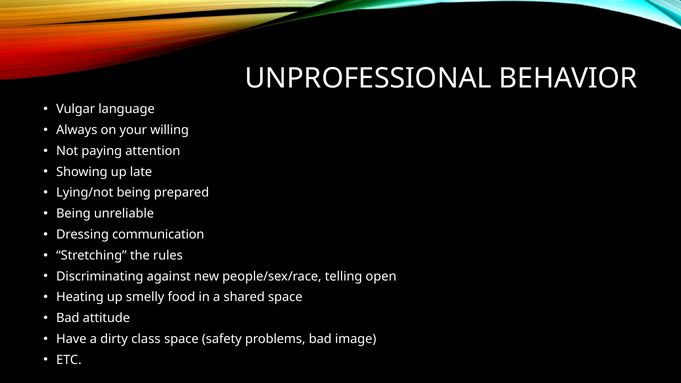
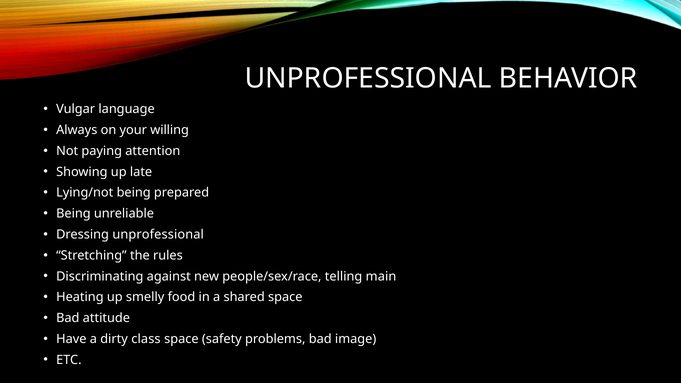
Dressing communication: communication -> unprofessional (158, 235)
open: open -> main (381, 276)
